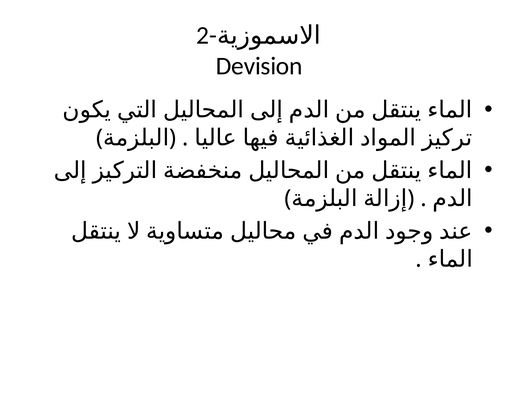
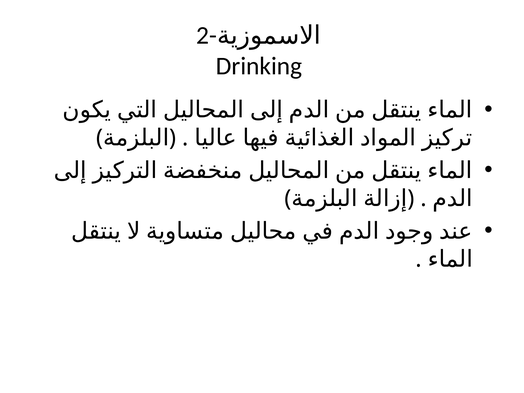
Devision: Devision -> Drinking (259, 66)
